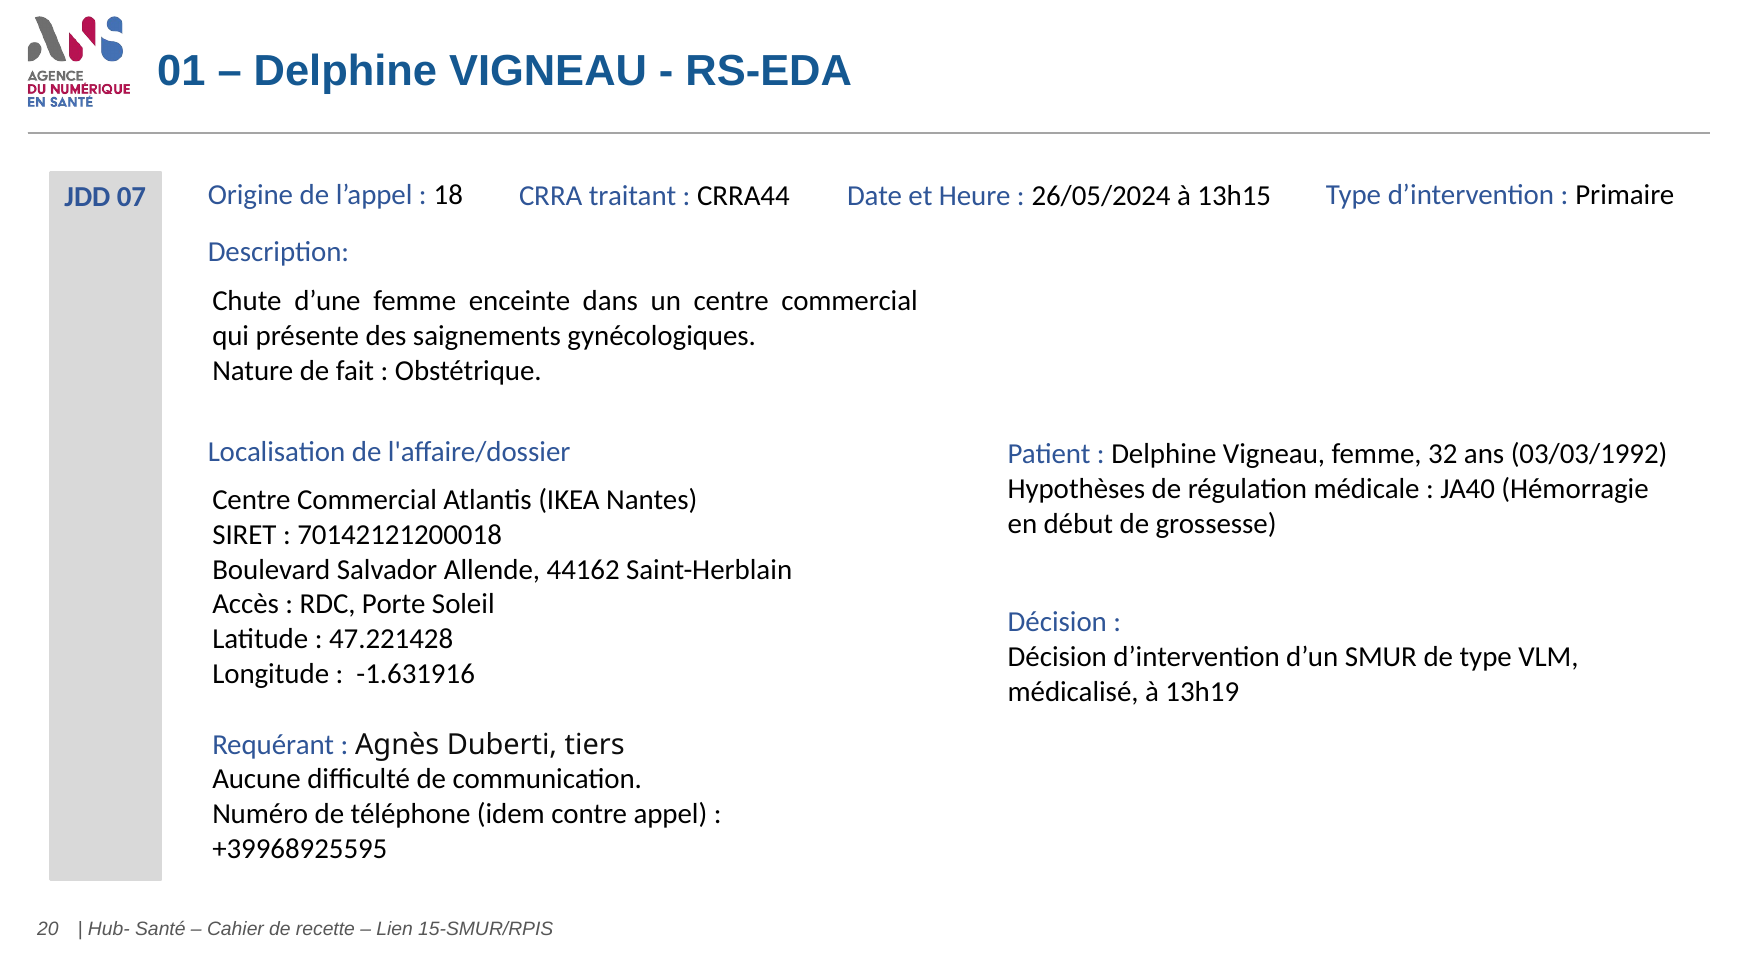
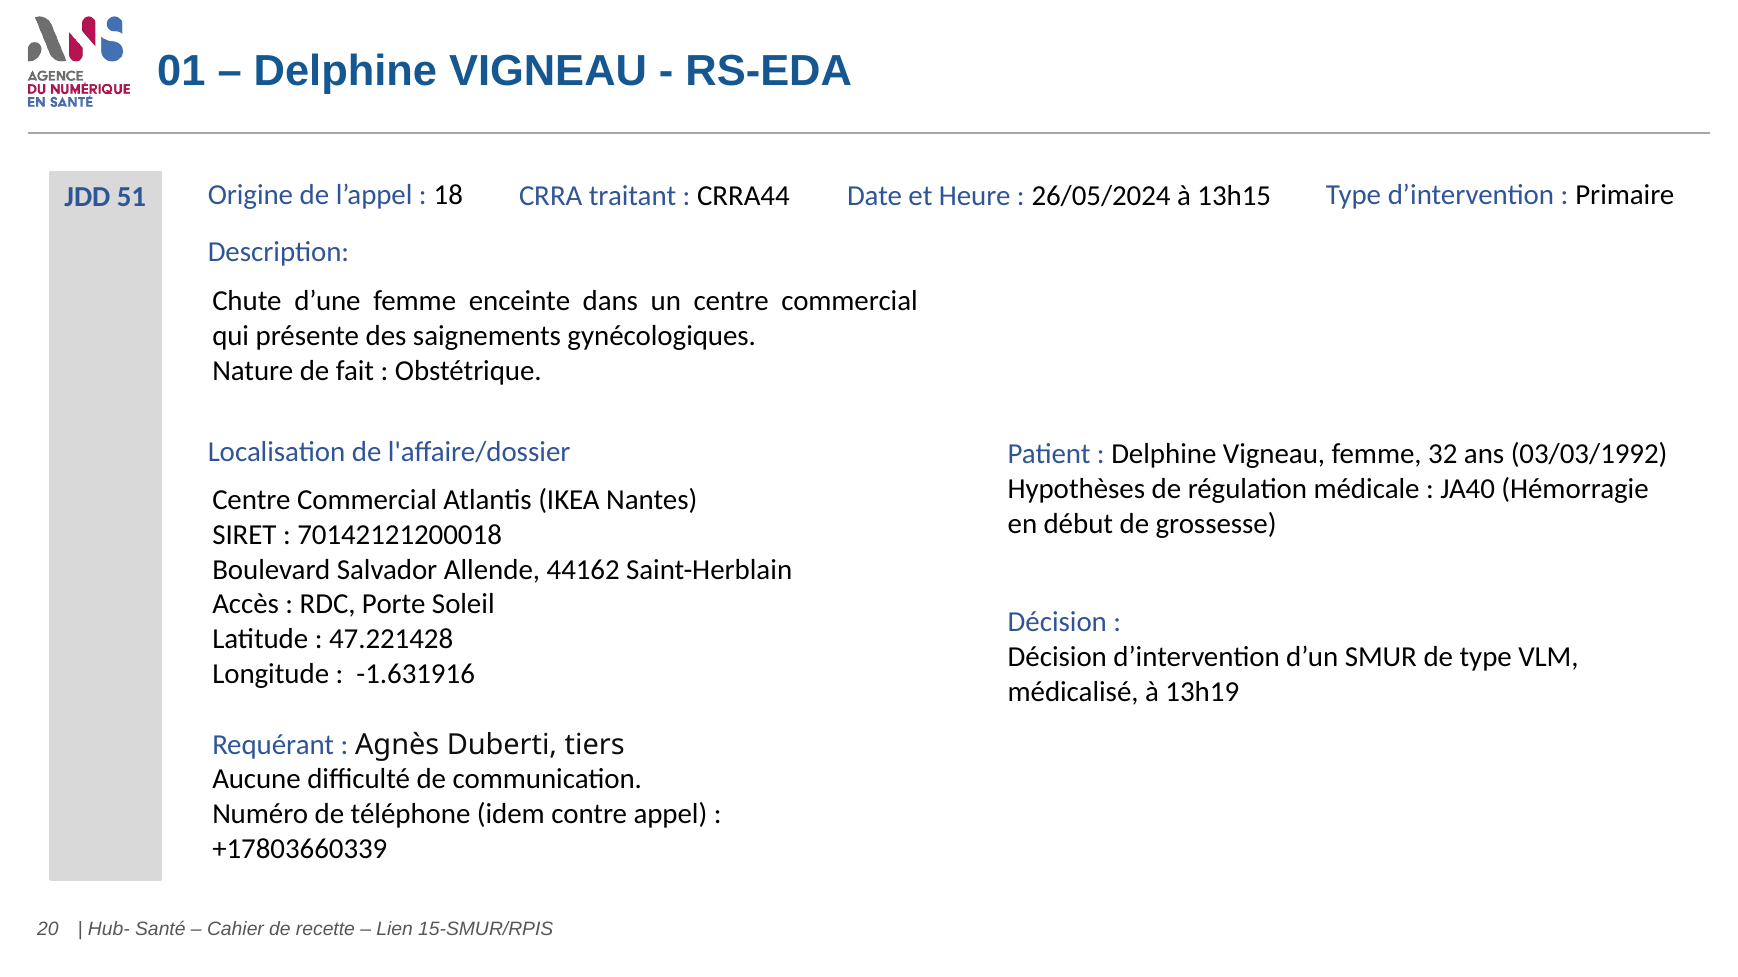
07: 07 -> 51 (131, 197)
+39968925595: +39968925595 -> +17803660339 (300, 849)
